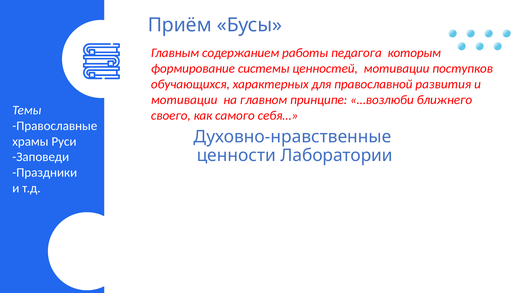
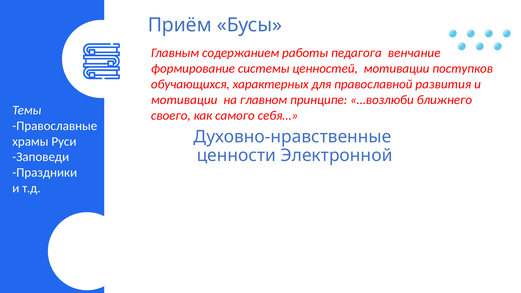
которым: которым -> венчание (414, 53)
Лаборатории: Лаборатории -> Электронной (337, 155)
